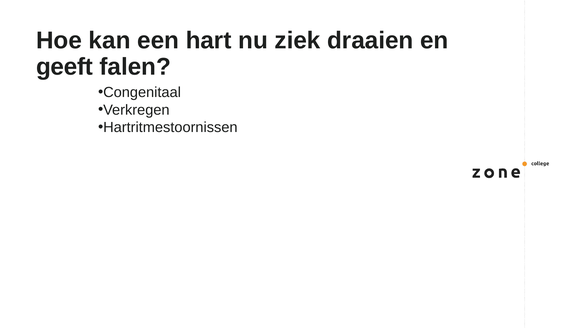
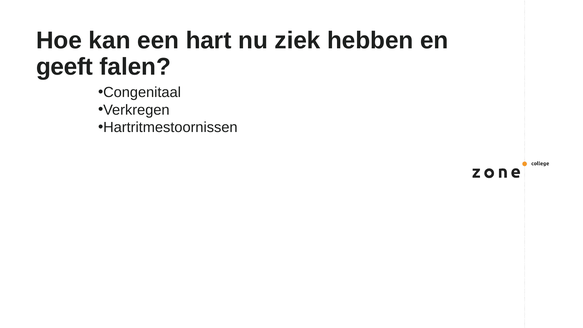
draaien: draaien -> hebben (370, 41)
